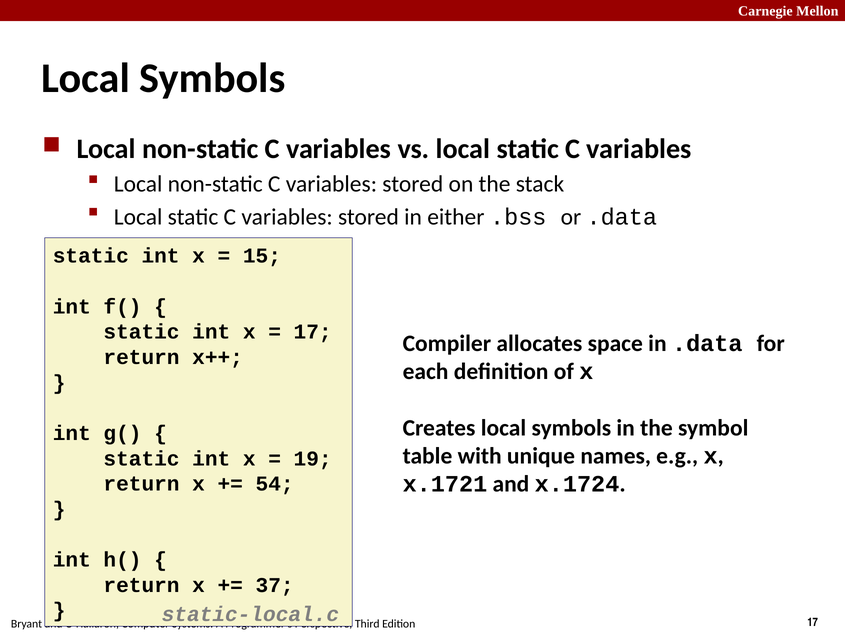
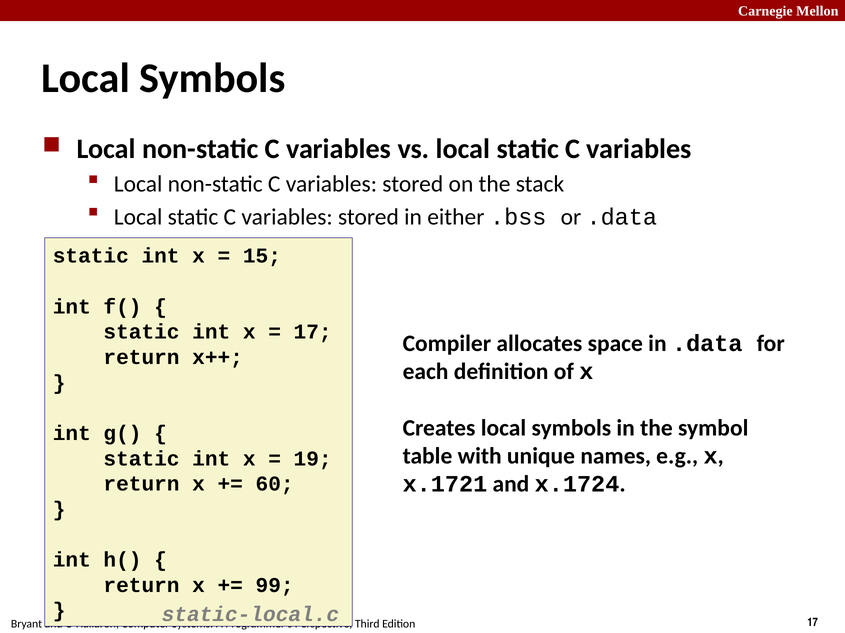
54: 54 -> 60 (275, 484)
37: 37 -> 99 (275, 586)
